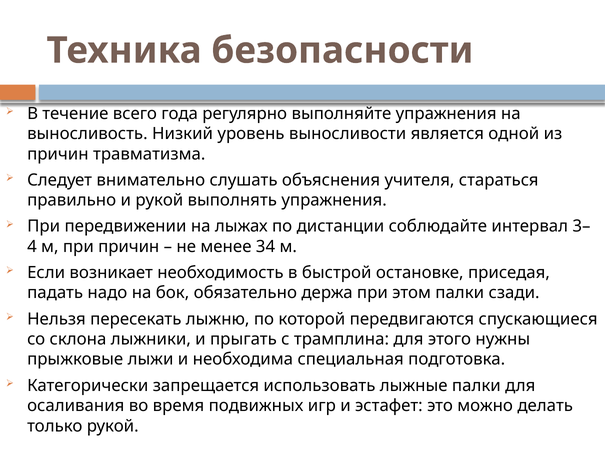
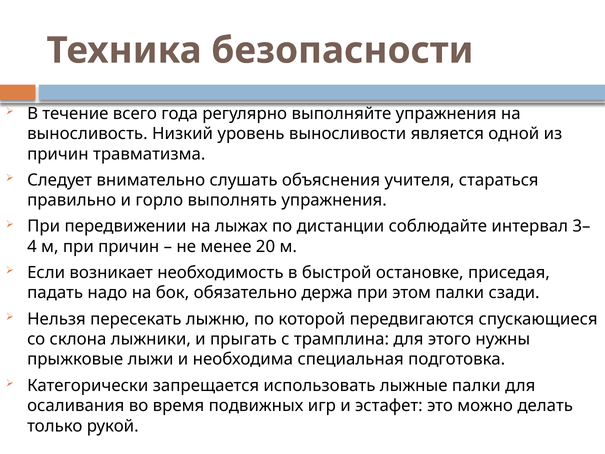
и рукой: рукой -> горло (159, 200)
34: 34 -> 20 (266, 246)
